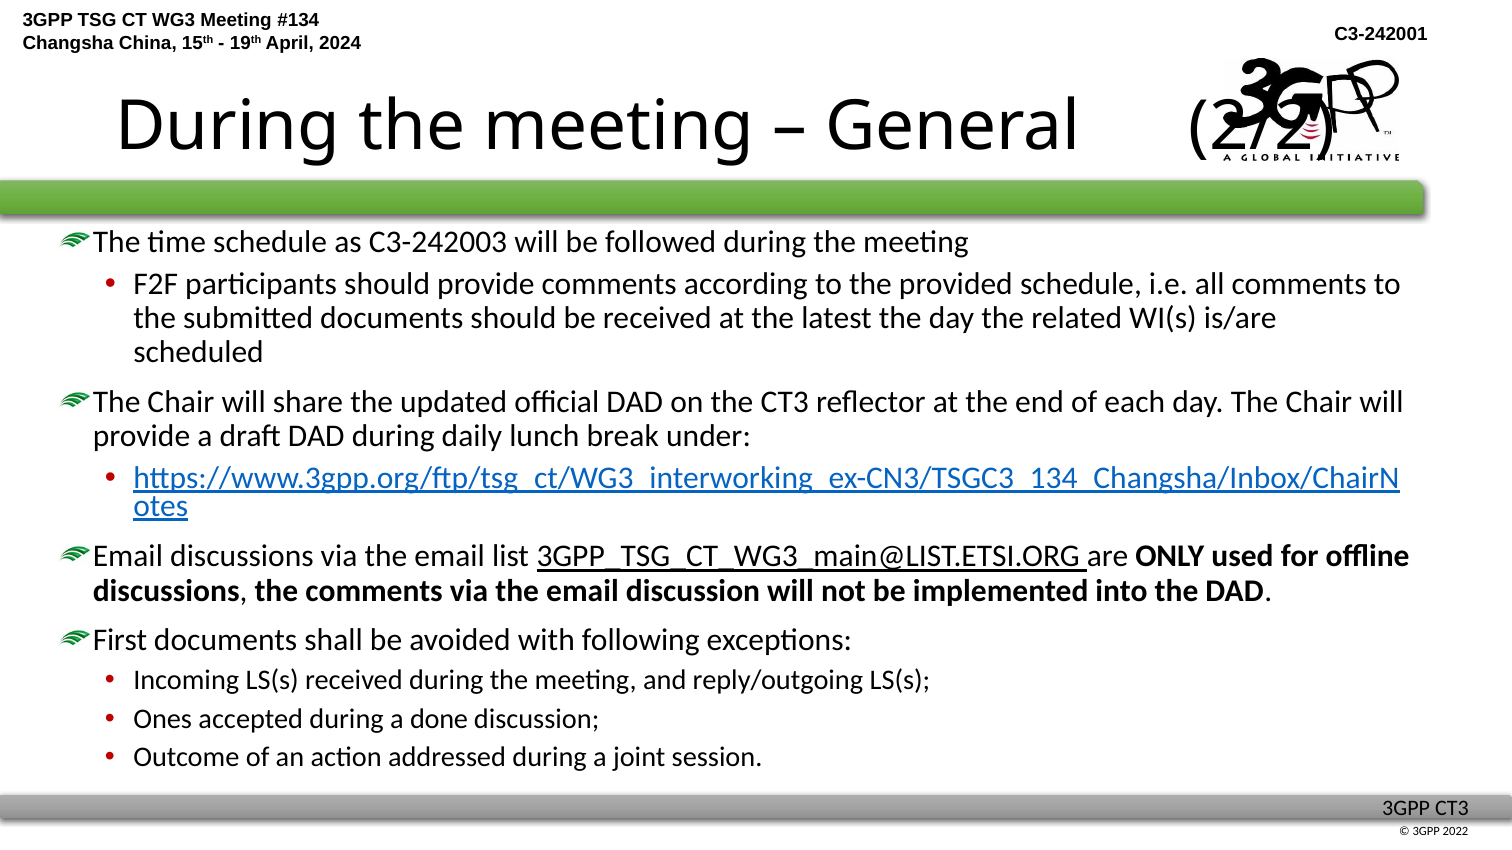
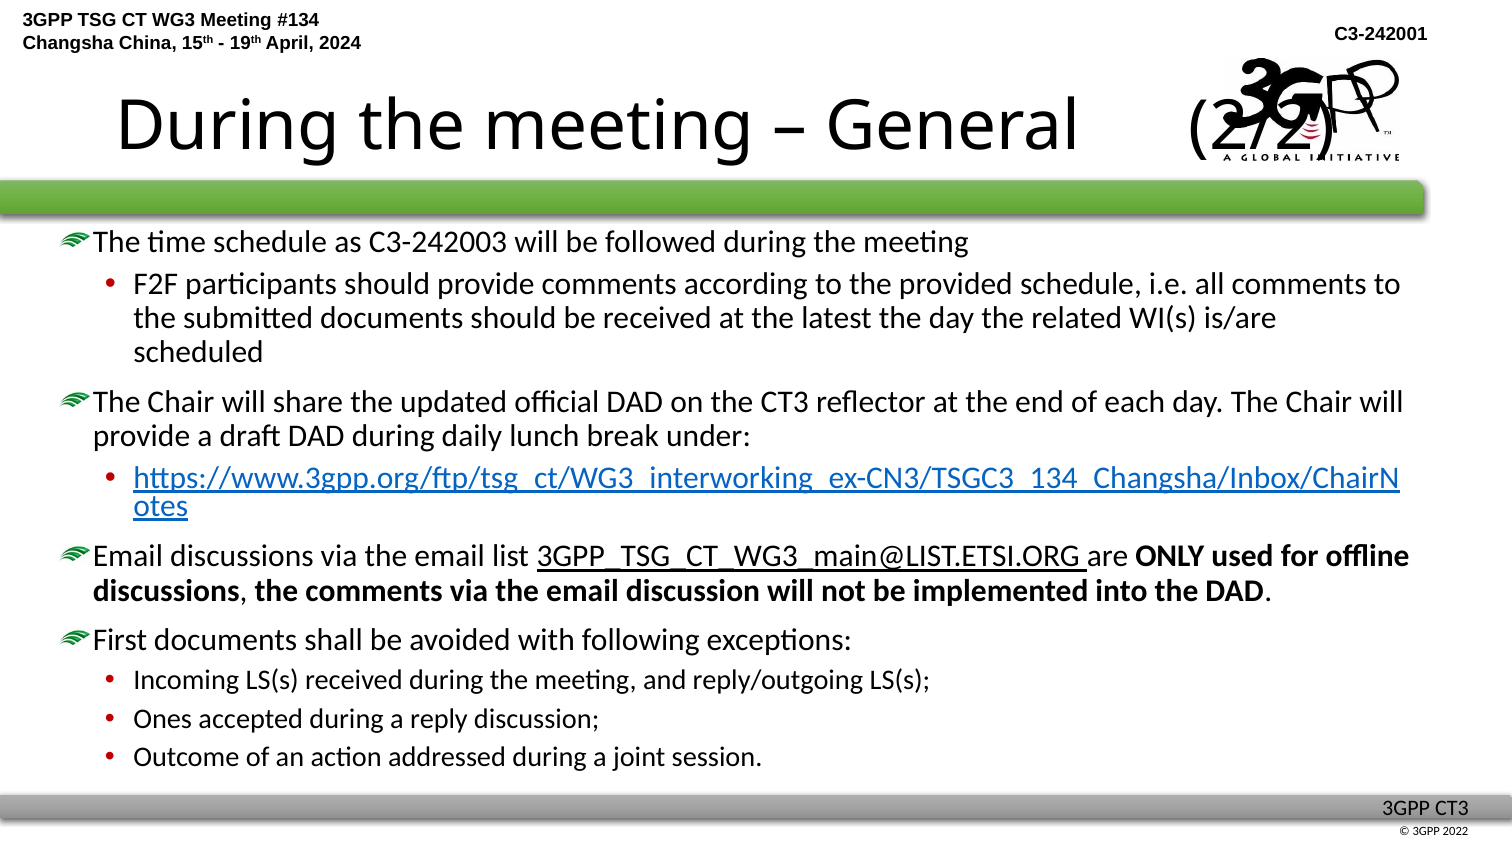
done: done -> reply (439, 719)
